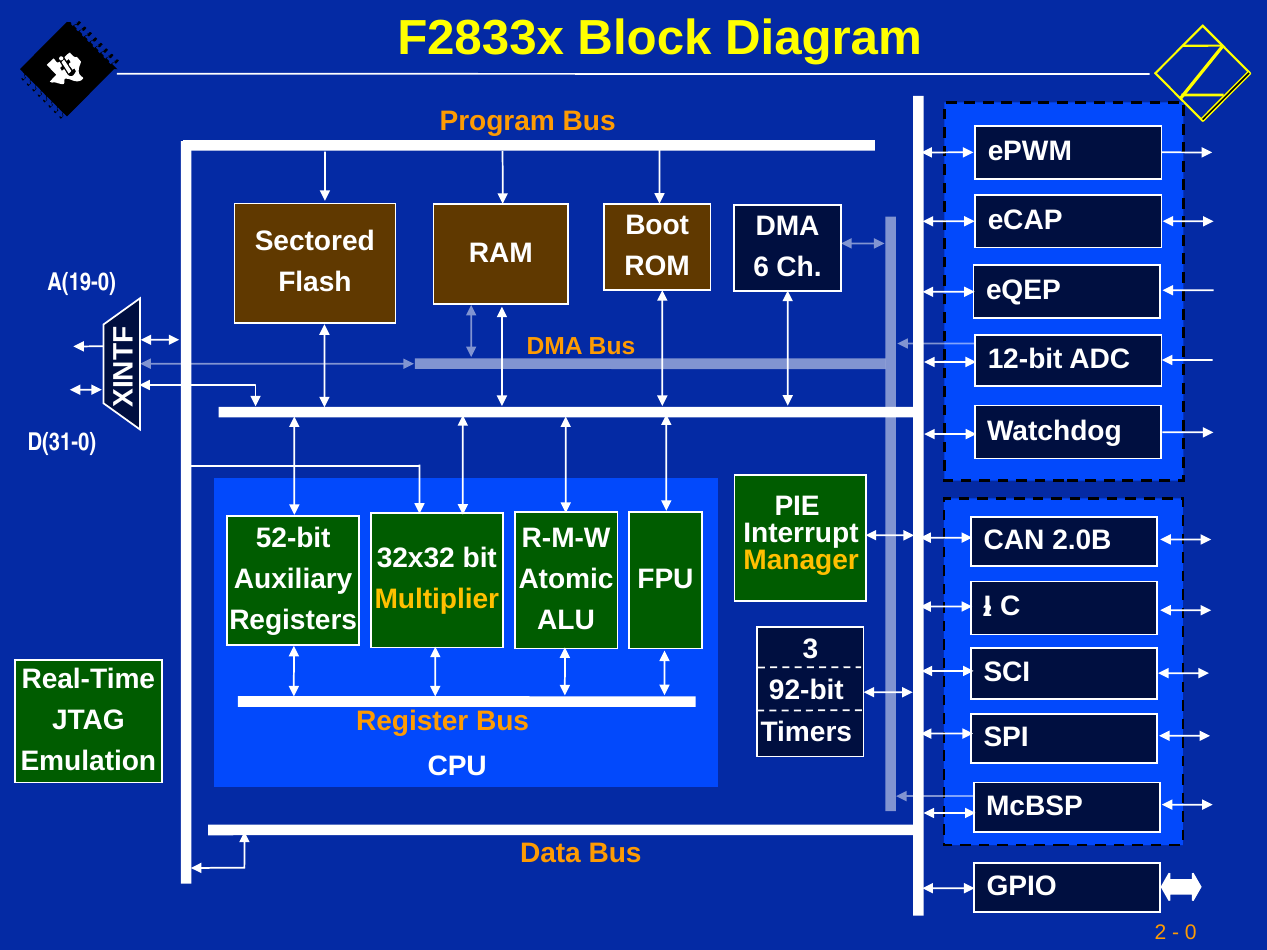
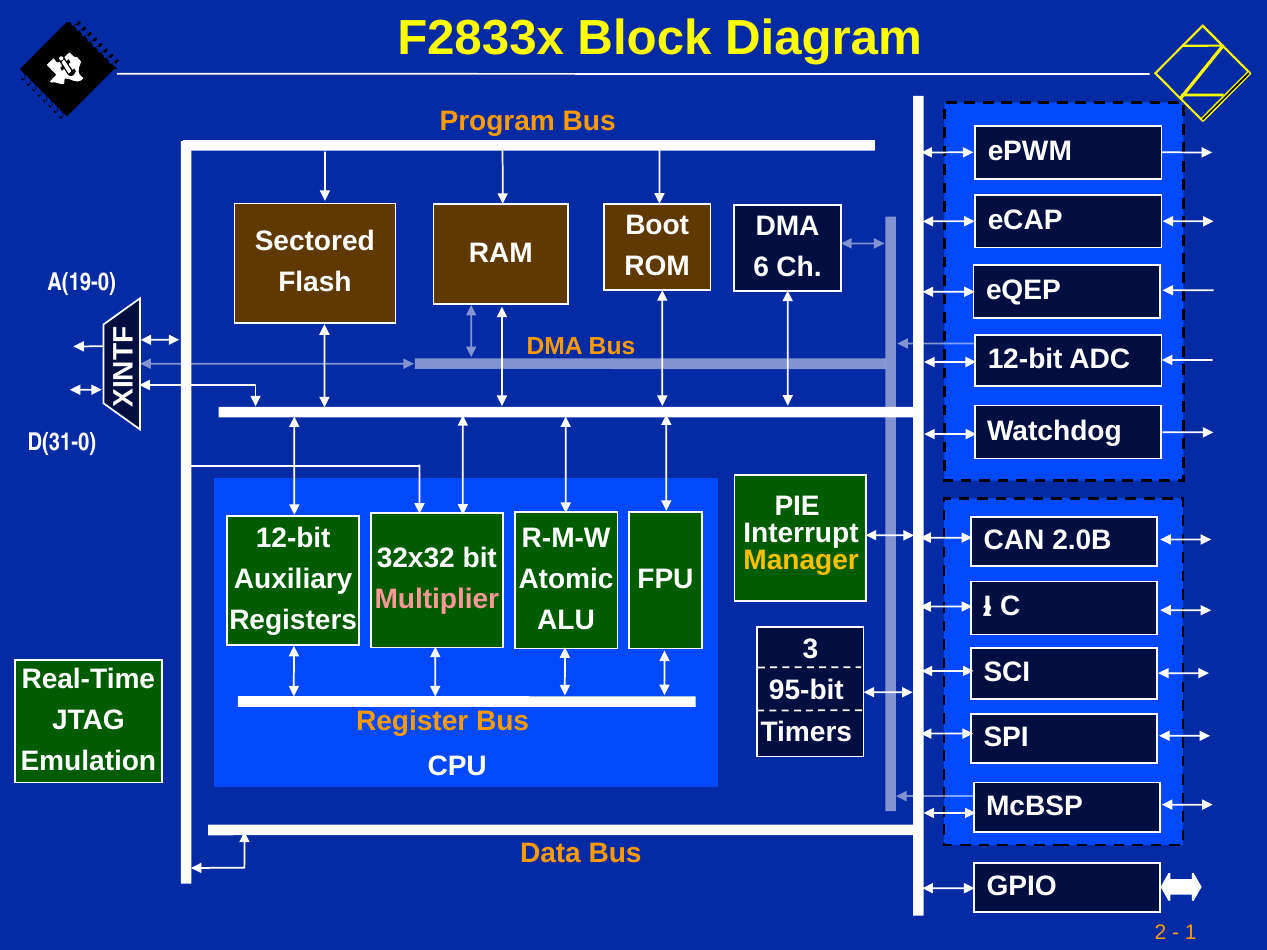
52-bit: 52-bit -> 12-bit (293, 538)
Multiplier colour: yellow -> pink (437, 600)
92-bit: 92-bit -> 95-bit (806, 691)
0: 0 -> 1 (1191, 933)
